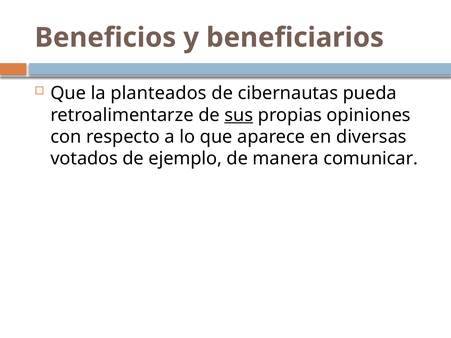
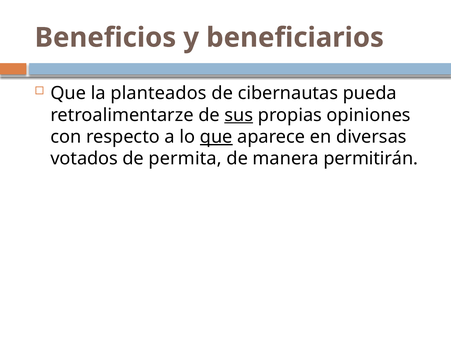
que underline: none -> present (216, 137)
ejemplo: ejemplo -> permita (185, 159)
comunicar: comunicar -> permitirán (371, 159)
